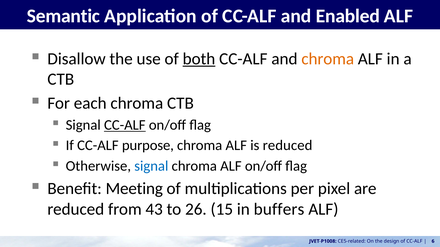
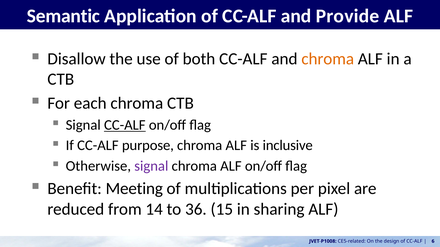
Enabled: Enabled -> Provide (348, 16)
both underline: present -> none (199, 59)
is reduced: reduced -> inclusive (288, 146)
signal colour: blue -> purple (151, 166)
43: 43 -> 14 (154, 210)
26: 26 -> 36 (196, 210)
buffers: buffers -> sharing (279, 210)
